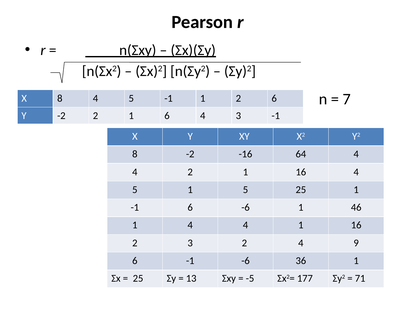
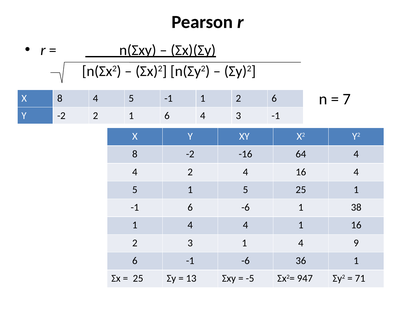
4 2 1: 1 -> 4 (246, 172)
46: 46 -> 38 (356, 208)
3 2: 2 -> 1 (244, 243)
177: 177 -> 947 (305, 279)
